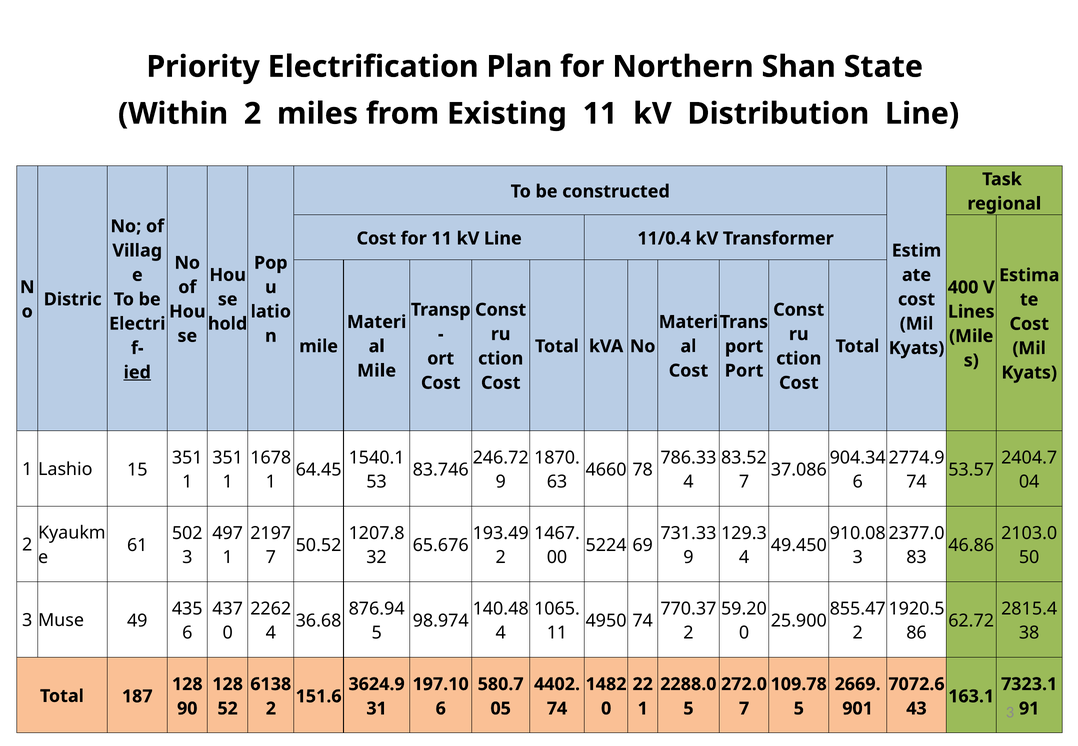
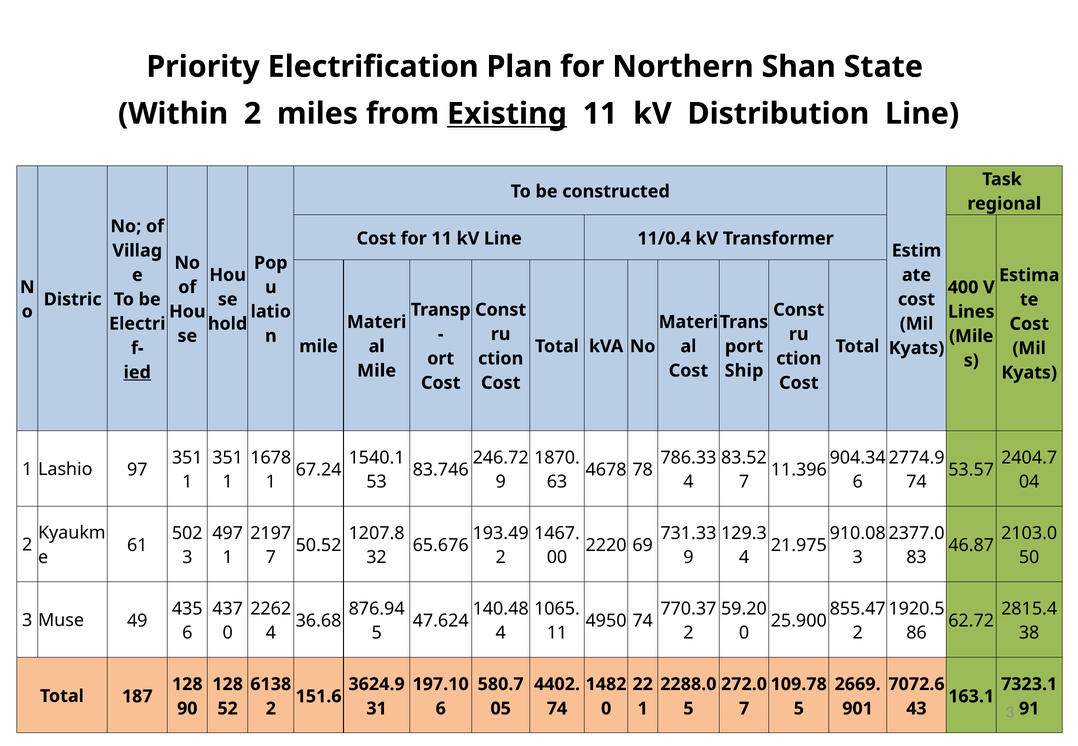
Existing underline: none -> present (507, 114)
Port: Port -> Ship (744, 371)
15: 15 -> 97 (137, 470)
64.45: 64.45 -> 67.24 (319, 470)
4660: 4660 -> 4678 (606, 470)
37.086: 37.086 -> 11.396 (799, 470)
5224: 5224 -> 2220 (606, 546)
49.450: 49.450 -> 21.975 (799, 546)
46.86: 46.86 -> 46.87 (971, 546)
98.974: 98.974 -> 47.624 (441, 621)
